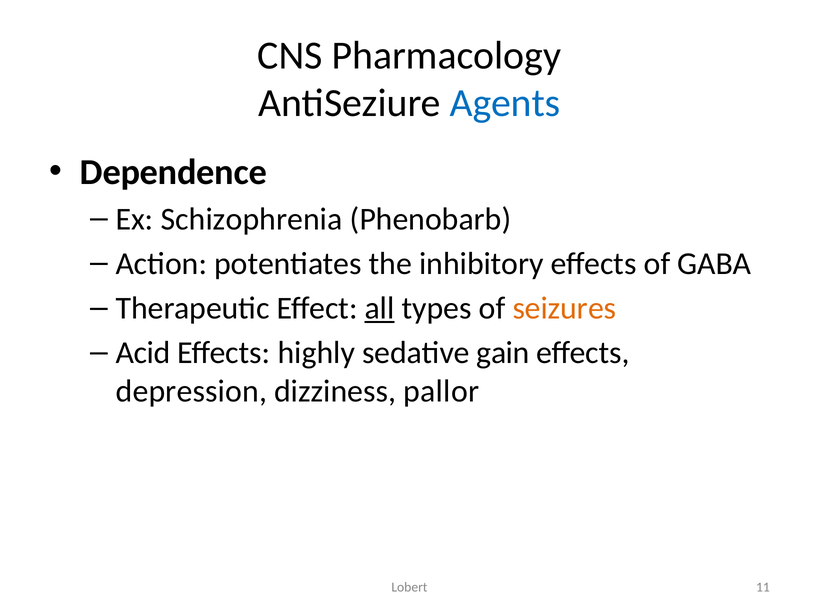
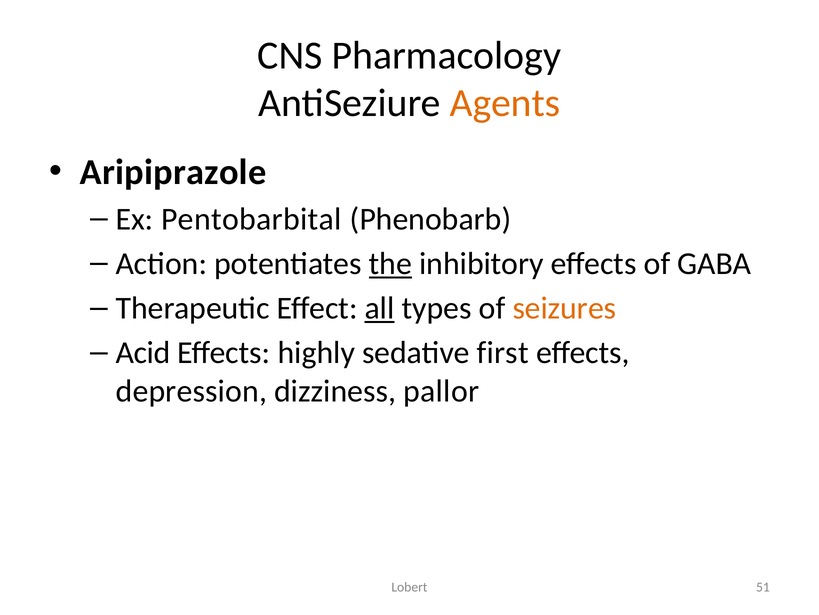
Agents colour: blue -> orange (505, 103)
Dependence: Dependence -> Aripiprazole (173, 172)
Schizophrenia: Schizophrenia -> Pentobarbital (251, 219)
the underline: none -> present (390, 263)
gain: gain -> first (503, 352)
11: 11 -> 51 (763, 586)
